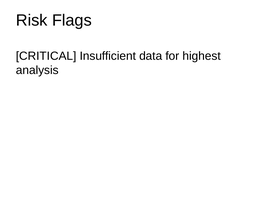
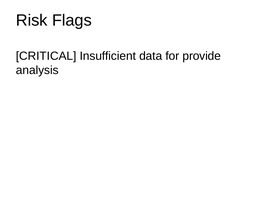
highest: highest -> provide (202, 56)
